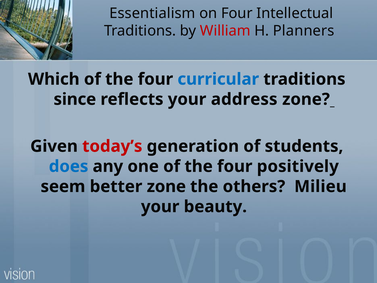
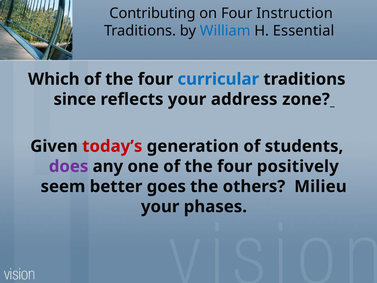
Essentialism: Essentialism -> Contributing (153, 13)
Intellectual: Intellectual -> Instruction (295, 13)
William colour: red -> blue (225, 31)
Planners: Planners -> Essential (304, 31)
does colour: blue -> purple (69, 166)
better zone: zone -> goes (166, 186)
beauty: beauty -> phases (215, 206)
